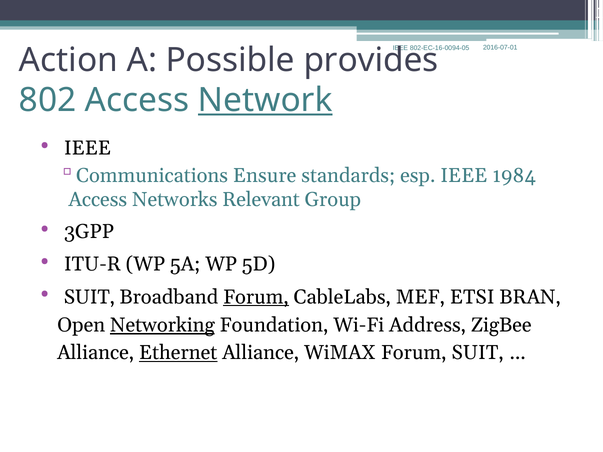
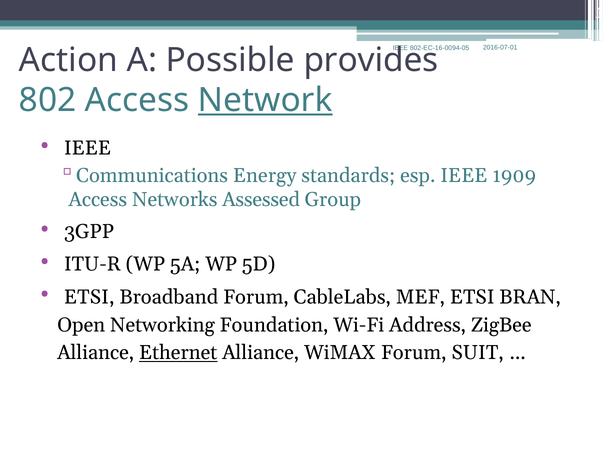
Ensure: Ensure -> Energy (265, 176)
1984: 1984 -> 1909 (514, 176)
Relevant: Relevant -> Assessed (261, 200)
SUIT: SUIT -> ETSI (89, 297)
Forum underline: present -> none (256, 297)
Networking underline: present -> none (162, 325)
